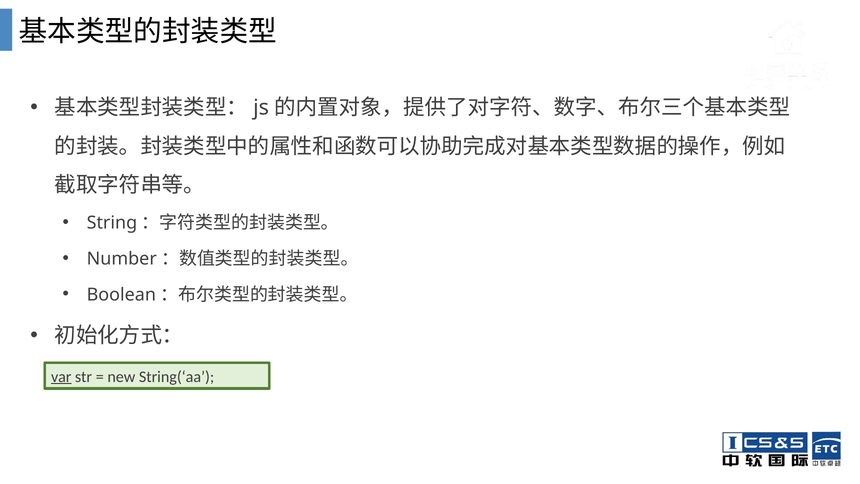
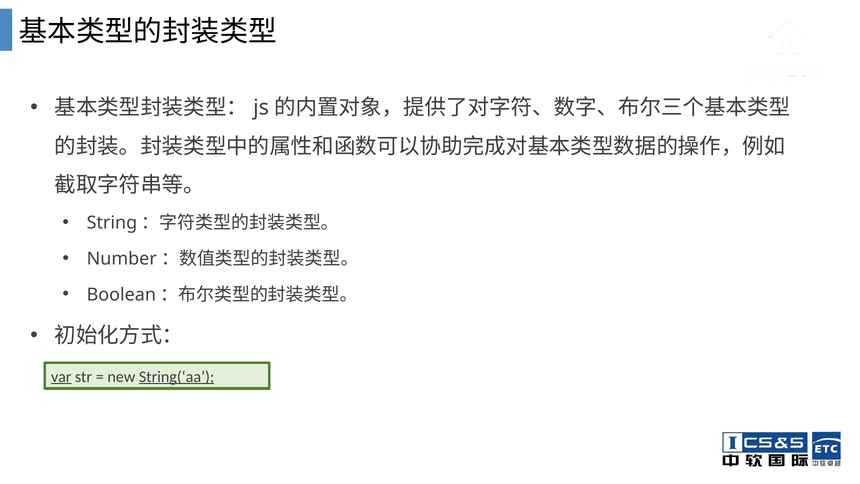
String(‘aa underline: none -> present (177, 377)
